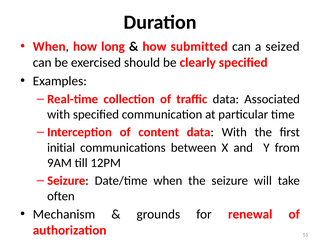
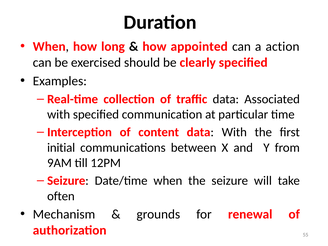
submitted: submitted -> appointed (199, 47)
seized: seized -> action (283, 47)
